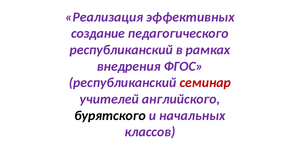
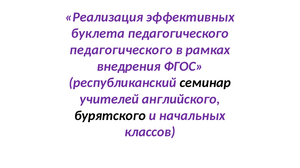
создание: создание -> буклета (98, 34)
республиканский: республиканский -> педагогического (121, 50)
семинар colour: red -> black (205, 83)
